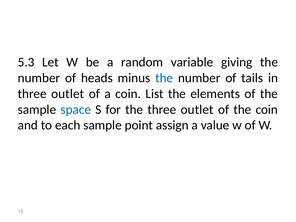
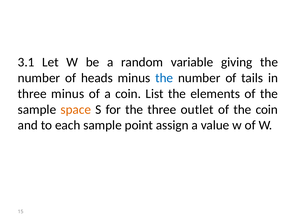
5.3: 5.3 -> 3.1 (26, 62)
outlet: outlet -> minus (68, 94)
space colour: blue -> orange (76, 109)
